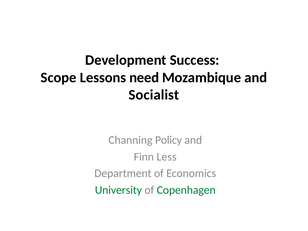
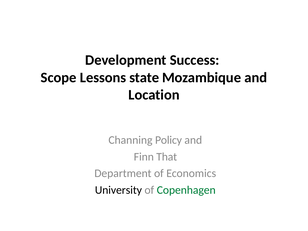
need: need -> state (144, 77)
Socialist: Socialist -> Location (154, 95)
Less: Less -> That (167, 157)
University colour: green -> black (118, 190)
